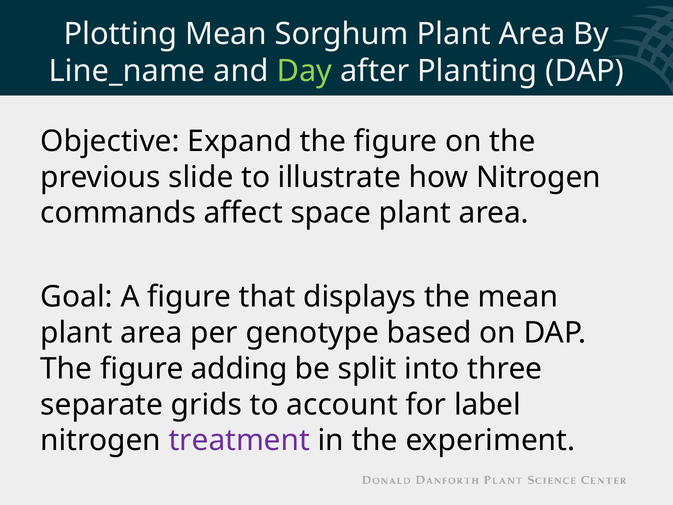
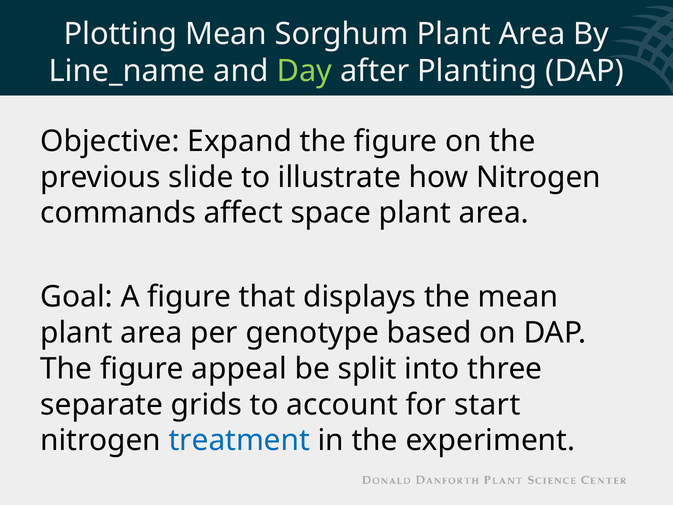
adding: adding -> appeal (239, 369)
label: label -> start (487, 404)
treatment colour: purple -> blue (239, 440)
